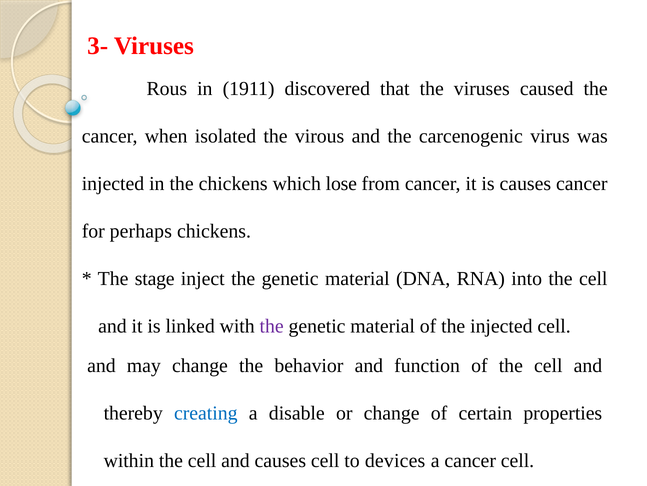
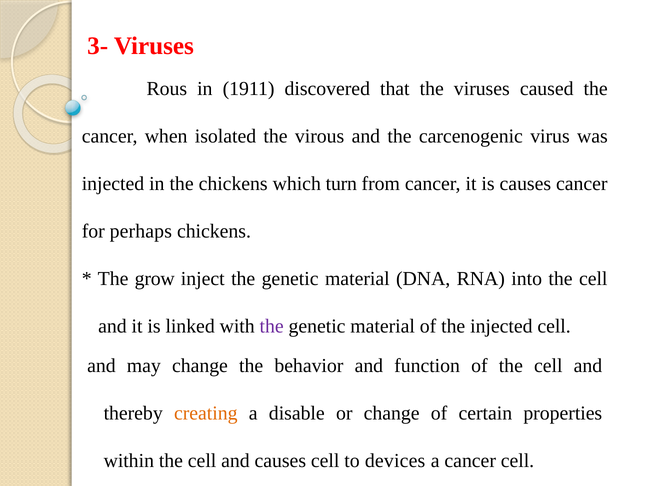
lose: lose -> turn (341, 184)
stage: stage -> grow (155, 278)
creating colour: blue -> orange (206, 412)
